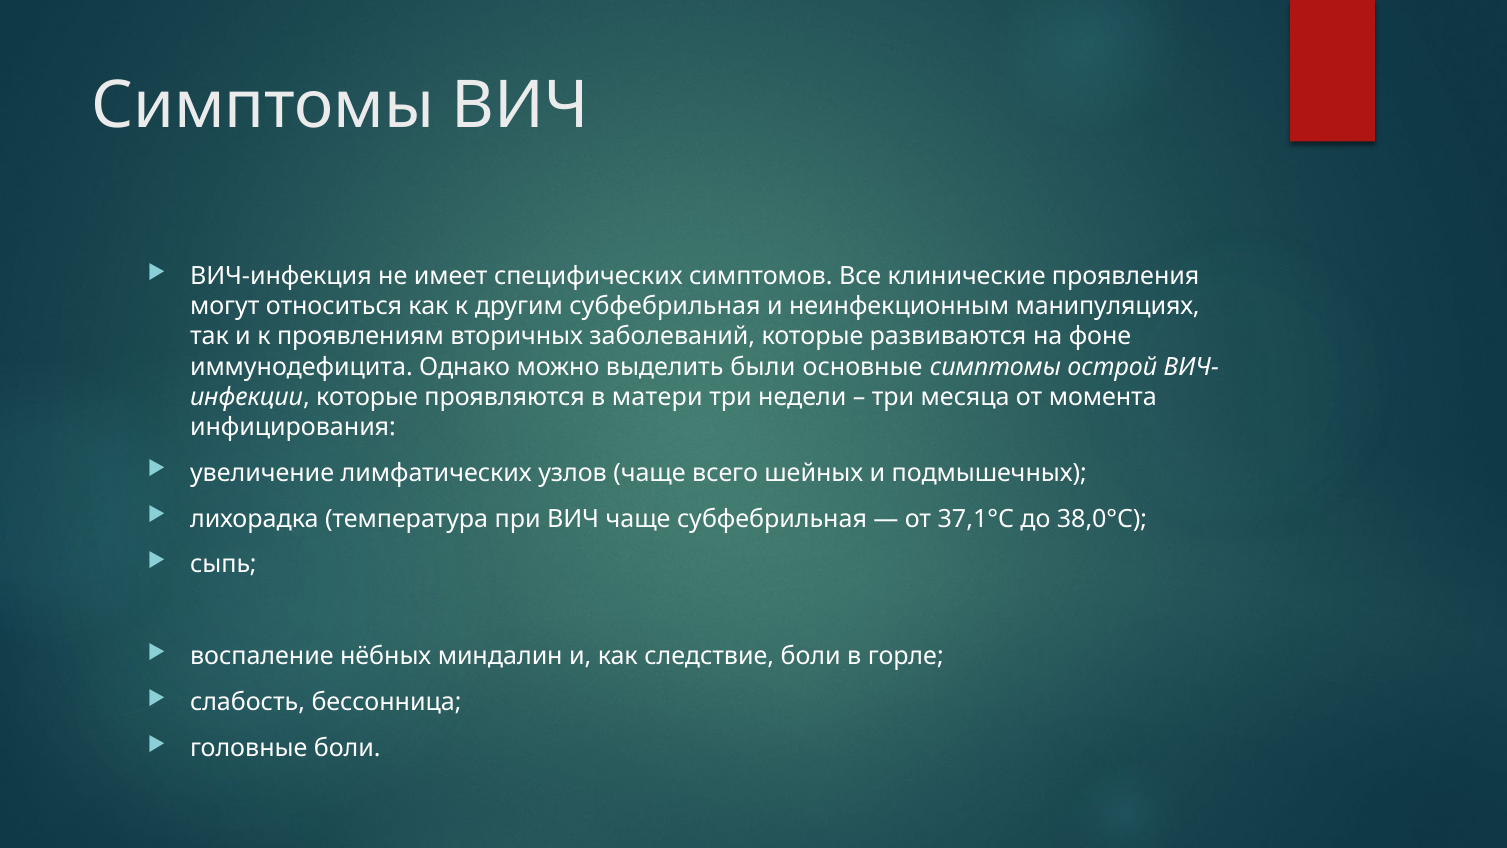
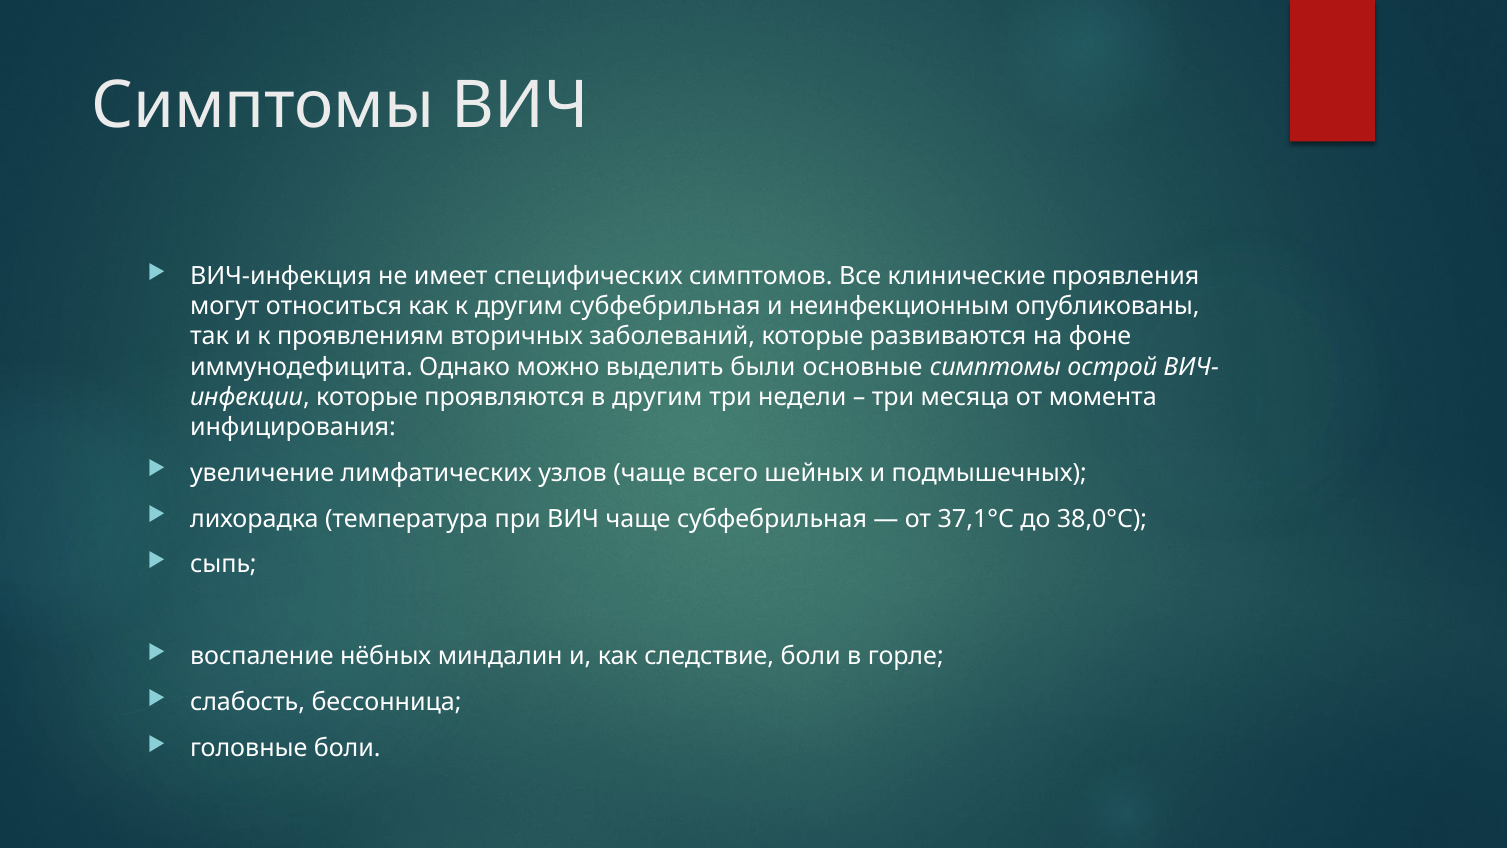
манипуляциях: манипуляциях -> опубликованы (1108, 306)
в матери: матери -> другим (657, 397)
